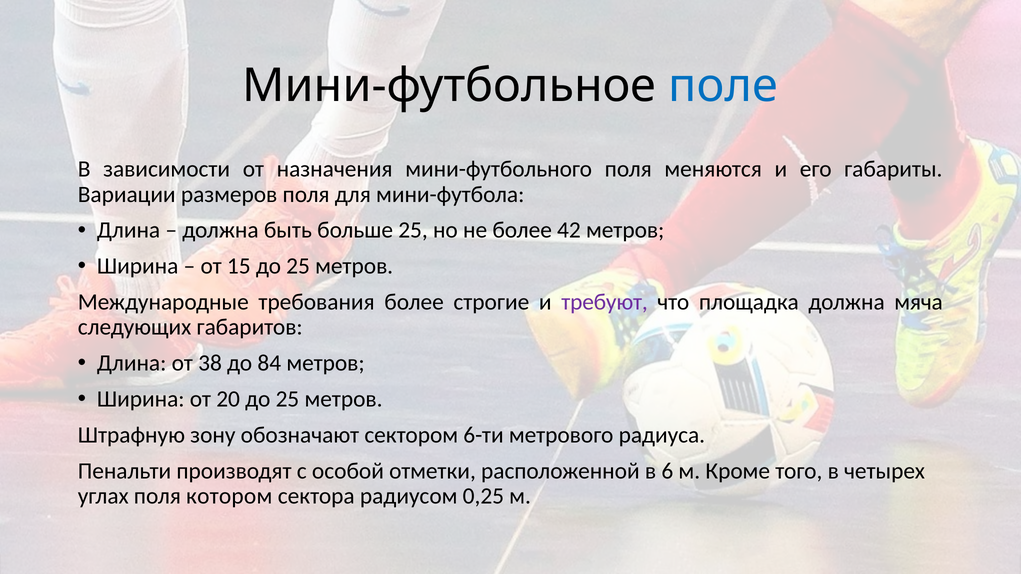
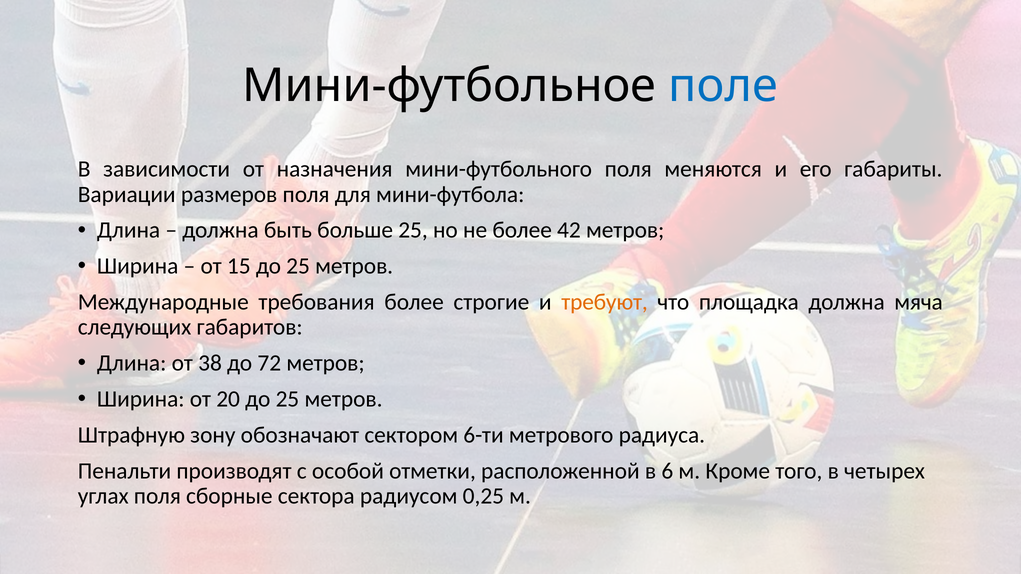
требуют colour: purple -> orange (605, 302)
84: 84 -> 72 (269, 363)
котором: котором -> сборные (229, 496)
